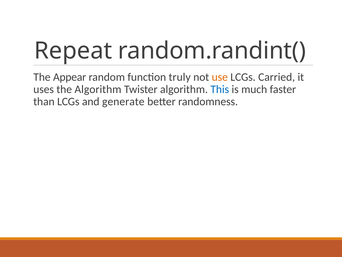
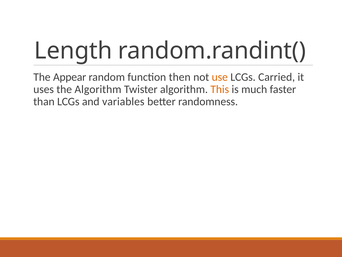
Repeat: Repeat -> Length (73, 51)
truly: truly -> then (180, 77)
This colour: blue -> orange (220, 89)
generate: generate -> variables (123, 101)
